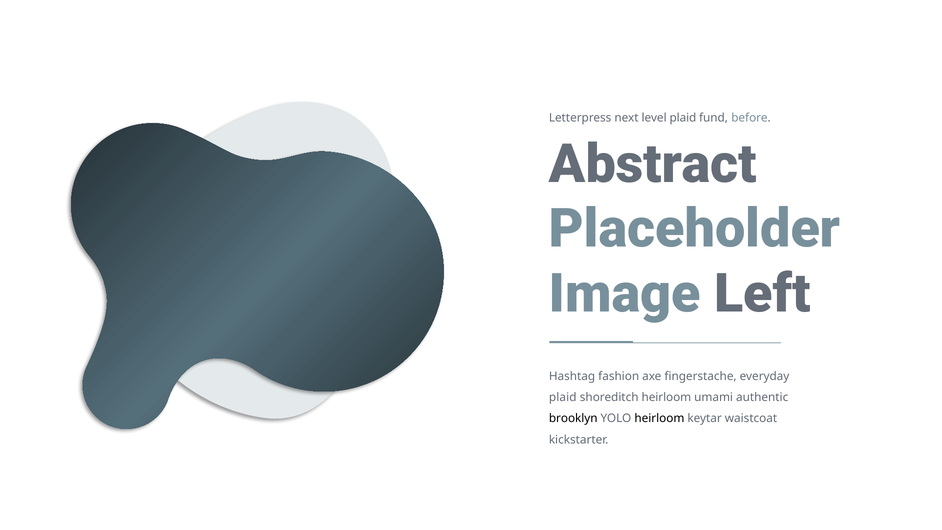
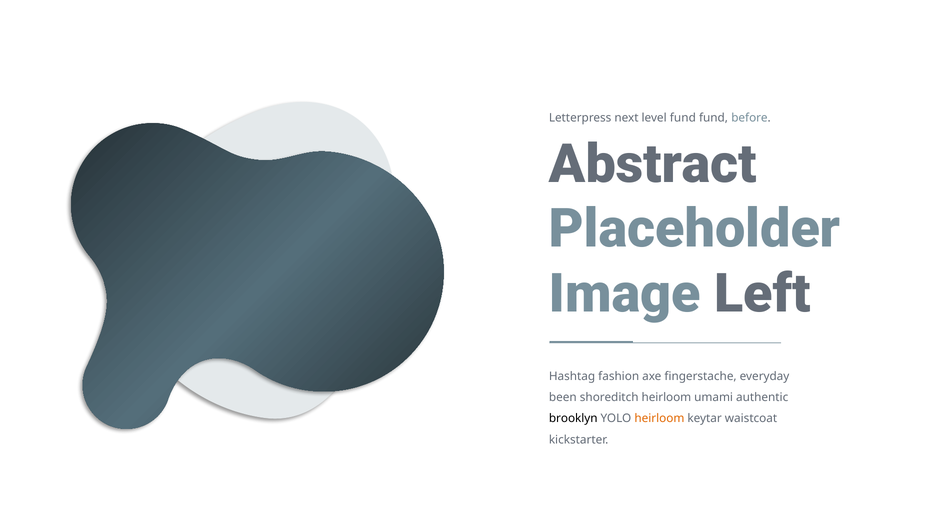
level plaid: plaid -> fund (683, 118)
plaid: plaid -> been (563, 397)
heirloom colour: black -> orange (659, 419)
